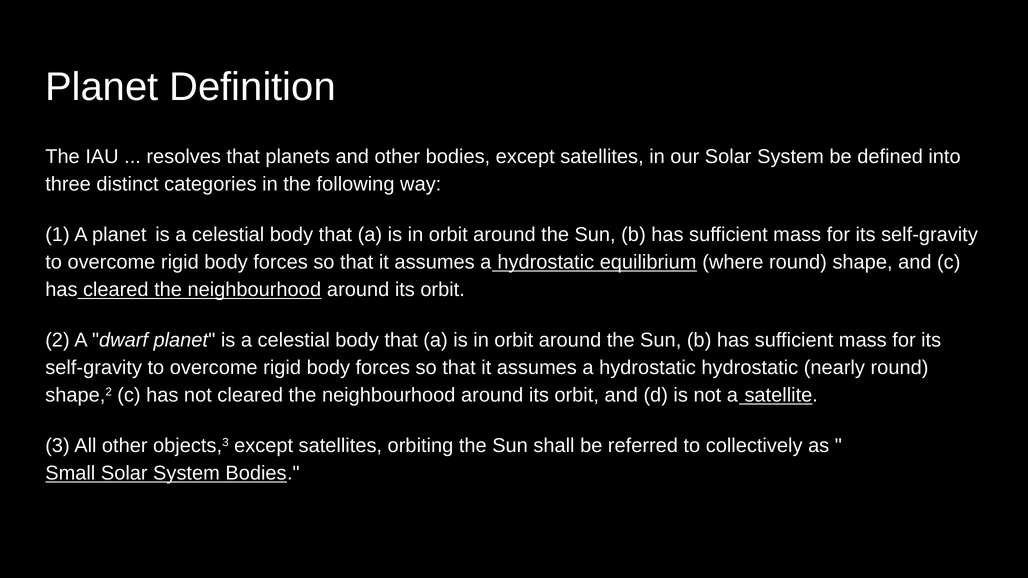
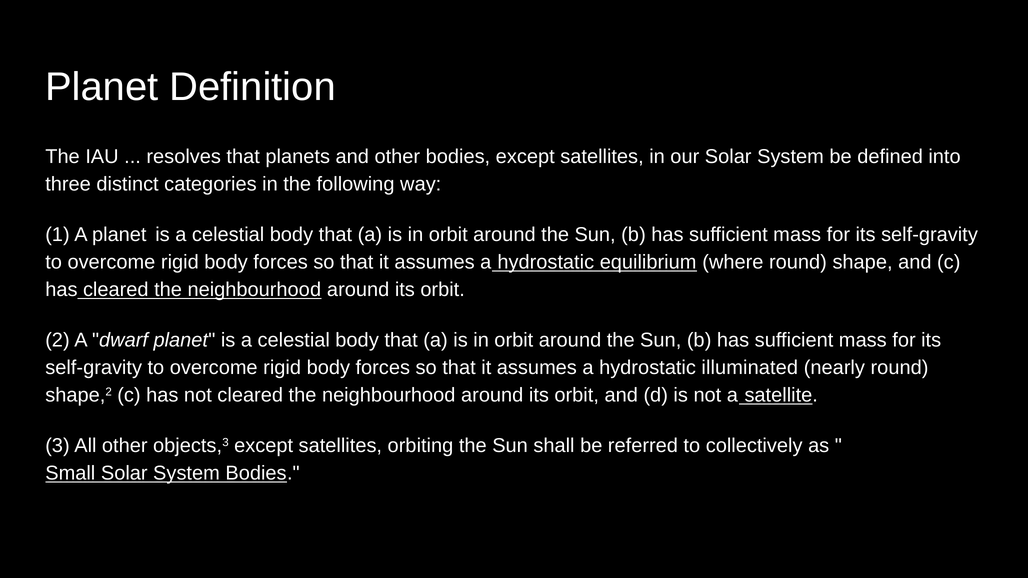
hydrostatic hydrostatic: hydrostatic -> illuminated (750, 368)
